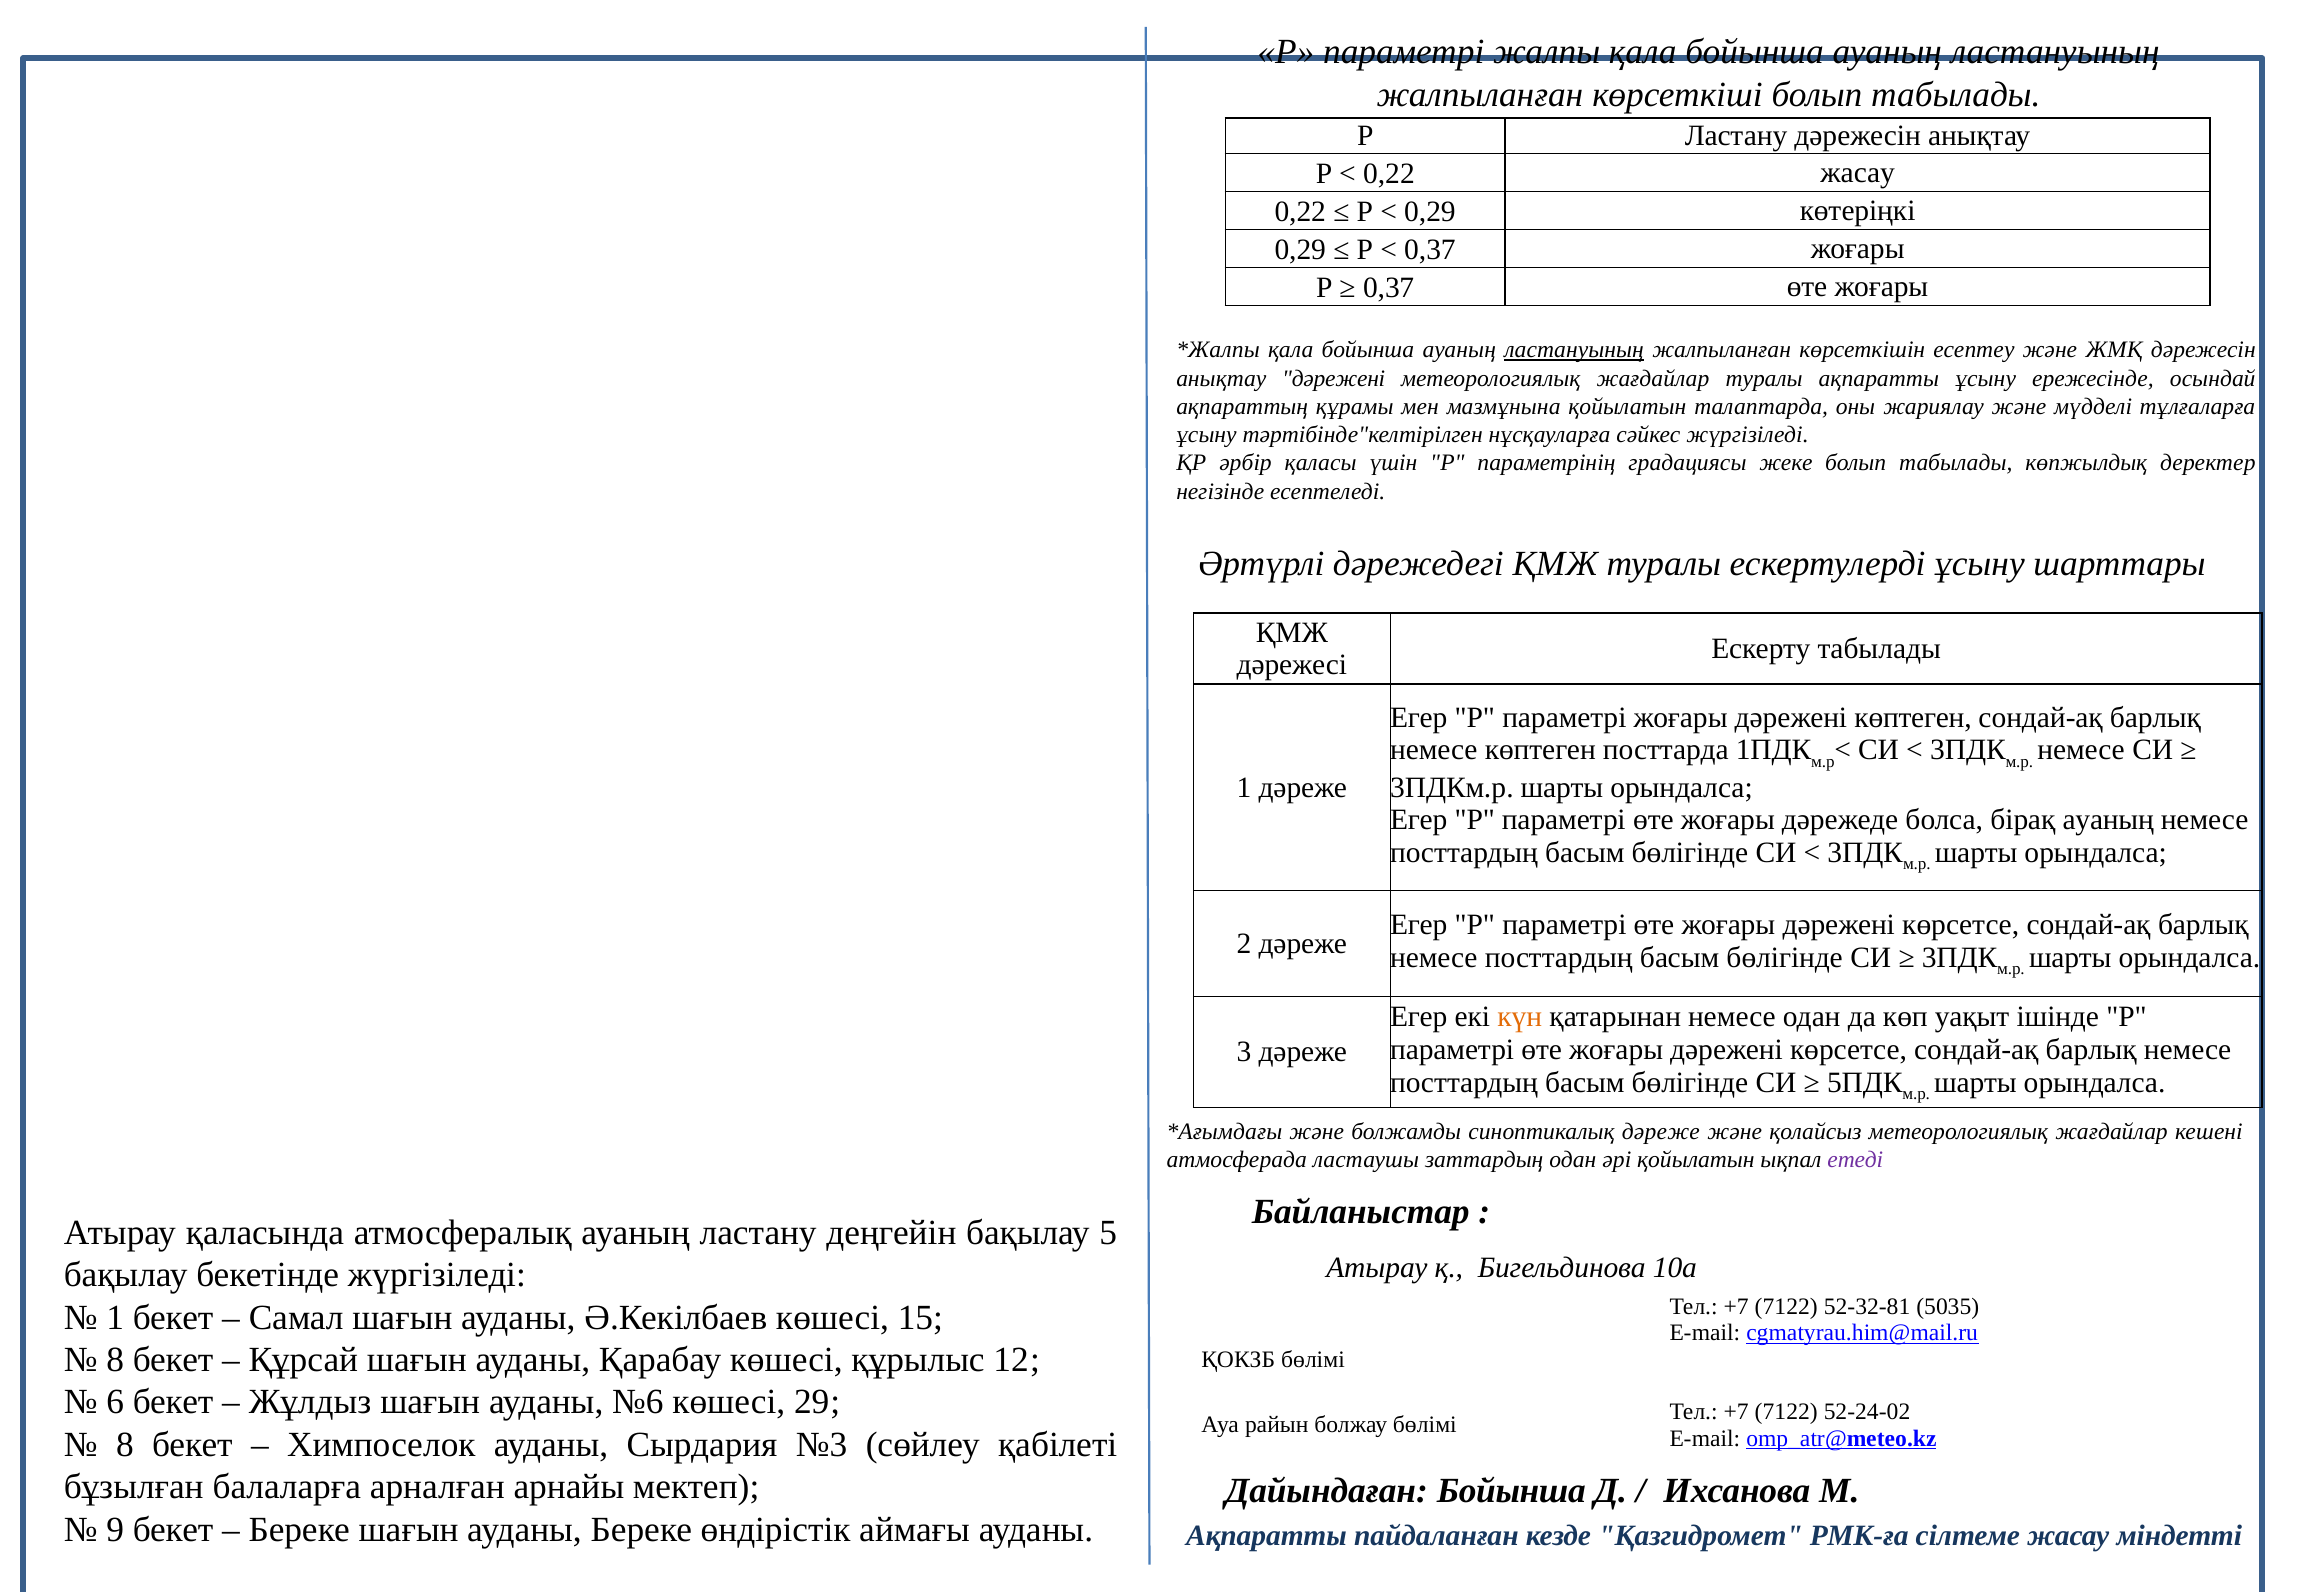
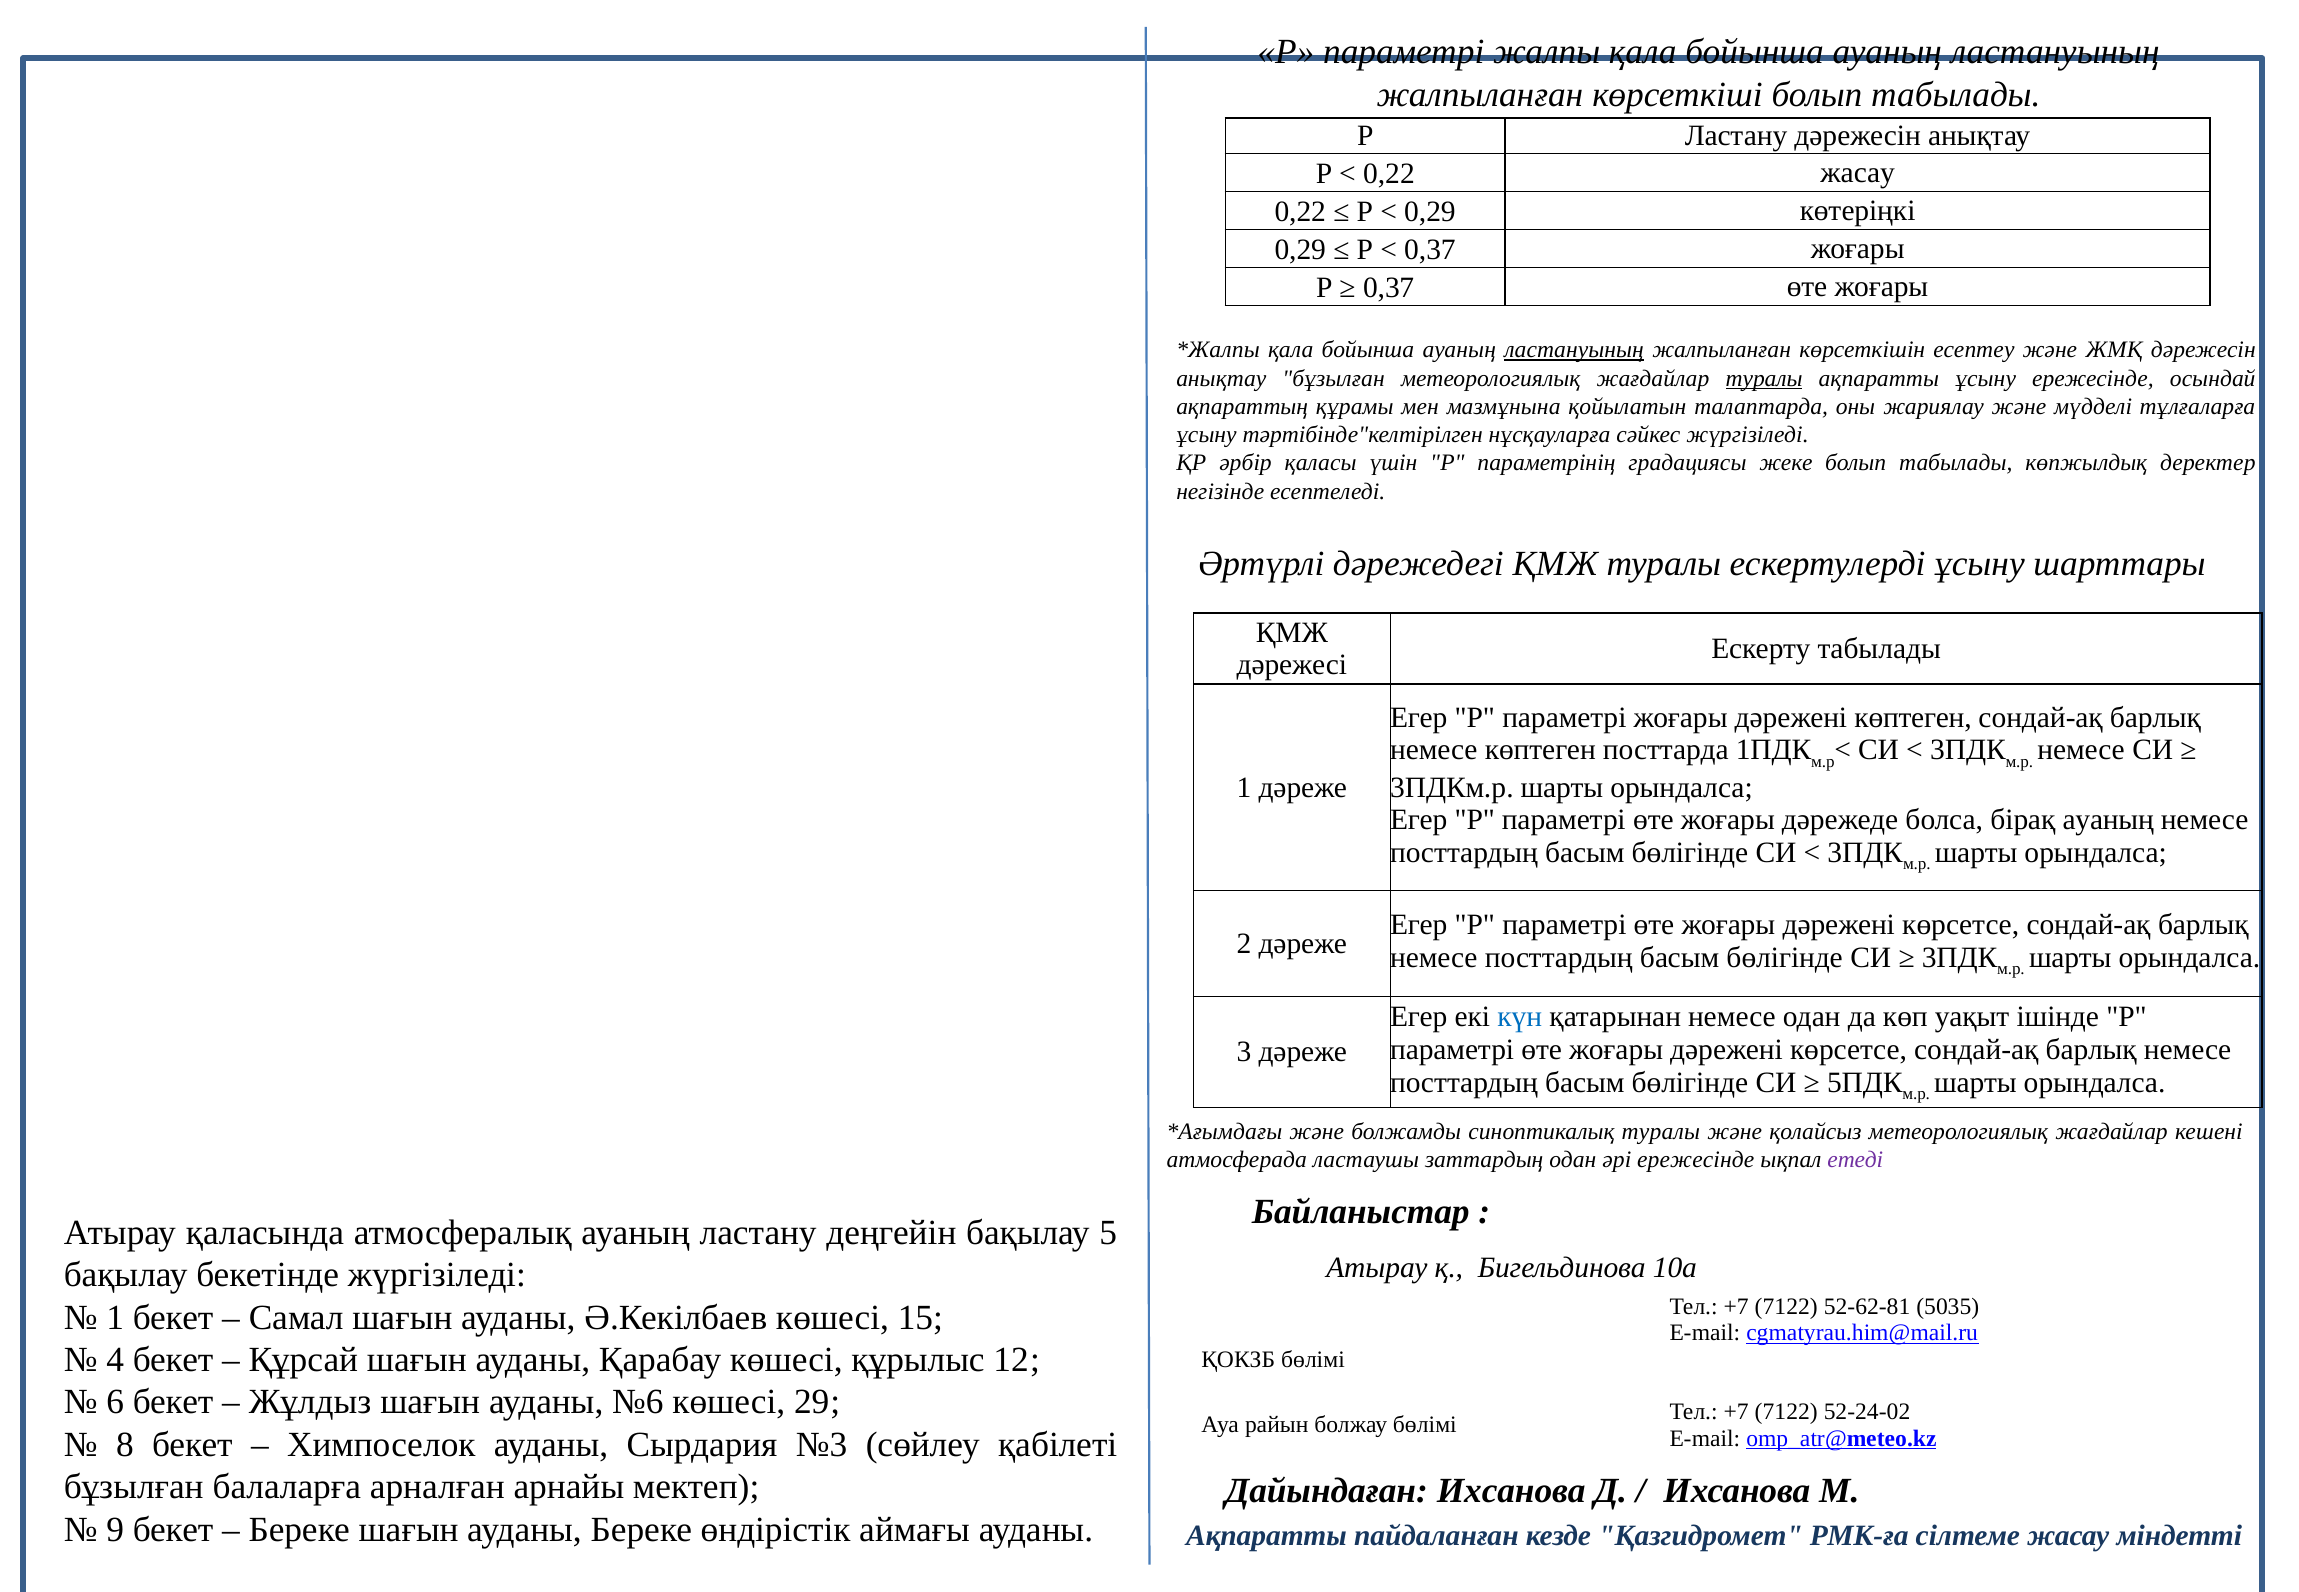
анықтау дәрежені: дәрежені -> бұзылған (1334, 378)
туралы underline: none -> present (1764, 378)
күн colour: orange -> blue (1520, 1017)
синоптикалық дәреже: дәреже -> туралы (1661, 1131)
әрі қойылатын: қойылатын -> ережесінде (1696, 1159)
52-32-81: 52-32-81 -> 52-62-81 (1867, 1307)
8: 8 -> 4 (115, 1359)
Дайындаған Бойынша: Бойынша -> Ихсанова (1511, 1490)
